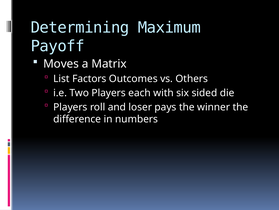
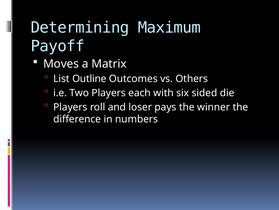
Factors: Factors -> Outline (89, 79)
